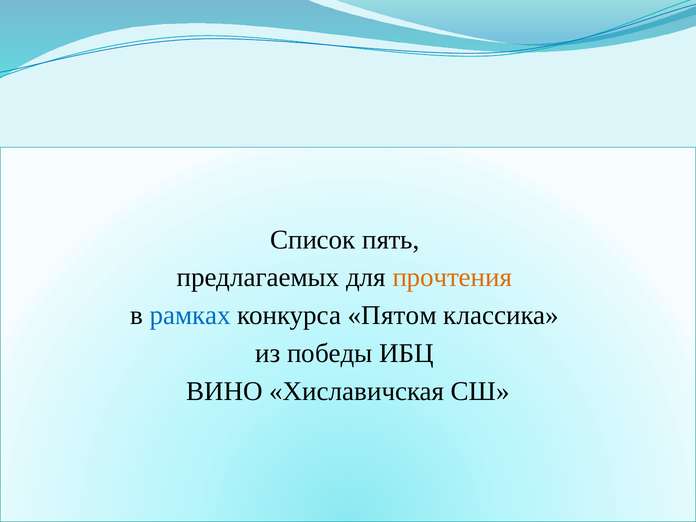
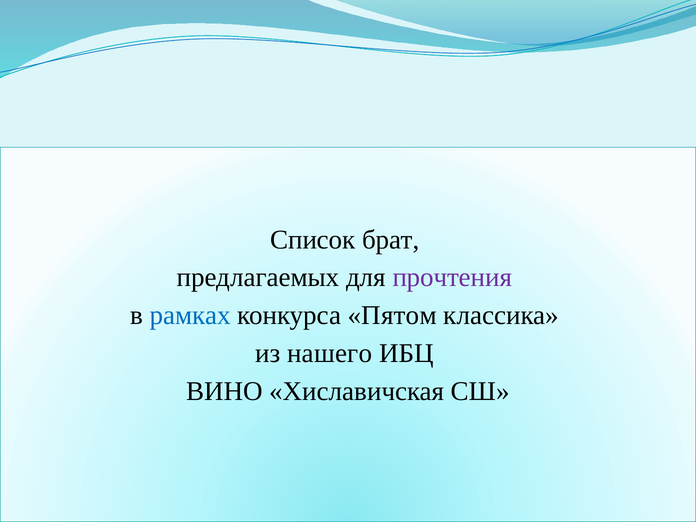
пять: пять -> брат (391, 240)
прочтения colour: orange -> purple (452, 278)
победы: победы -> нашего (330, 353)
